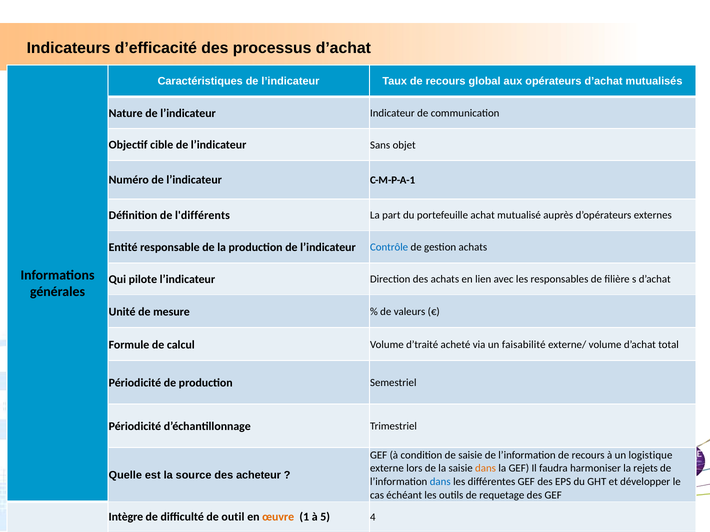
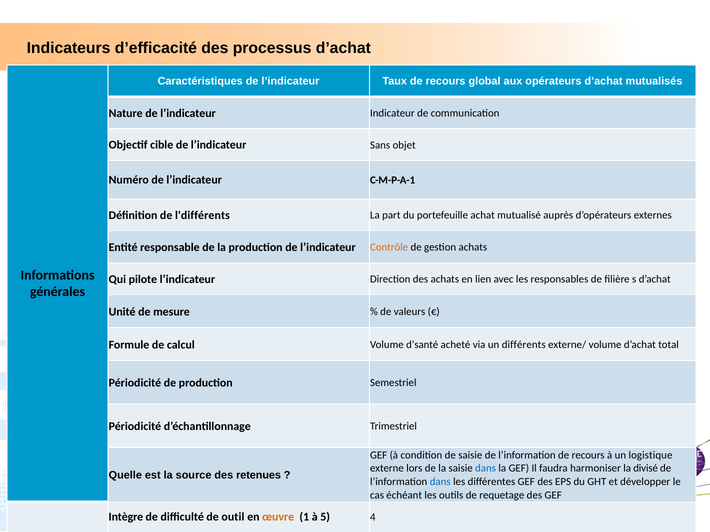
Contrôle colour: blue -> orange (389, 248)
d’traité: d’traité -> d’santé (422, 345)
un faisabilité: faisabilité -> différents (524, 345)
dans colour: orange -> blue (486, 469)
rejets: rejets -> divisé (646, 469)
acheteur: acheteur -> retenues (259, 476)
